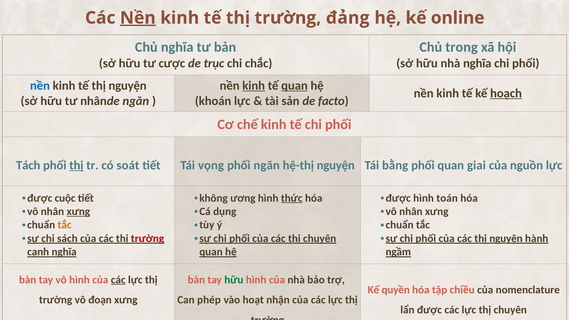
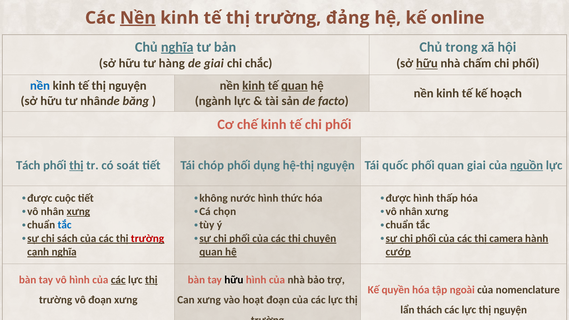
nghĩa underline: none -> present (177, 47)
cược: cược -> hàng (172, 63)
de trục: trục -> giai (214, 63)
hữu underline: none -> present (427, 63)
nhà nghĩa: nghĩa -> chấm (477, 63)
hoạch underline: present -> none (506, 93)
nhânde ngăn: ngăn -> băng (136, 101)
khoán: khoán -> ngành (213, 101)
vọng: vọng -> chóp (211, 165)
phối ngăn: ngăn -> dụng (267, 165)
bằng: bằng -> quốc (395, 165)
nguồn underline: none -> present (527, 165)
ương: ương -> nước (243, 198)
thức underline: present -> none (292, 198)
toán: toán -> thấp (447, 198)
dụng: dụng -> chọn (225, 212)
tắc colour: orange -> blue (65, 225)
các thị nguyện: nguyện -> camera (506, 238)
ngầm: ngầm -> cướp (398, 252)
thị underline: none -> present (151, 280)
hữu colour: green -> black (234, 280)
chiều: chiều -> ngoài (462, 290)
Can phép: phép -> xưng (209, 300)
hoạt nhận: nhận -> đoạn (278, 300)
lẩn được: được -> thách (429, 310)
lực thị chuyên: chuyên -> nguyện (510, 310)
